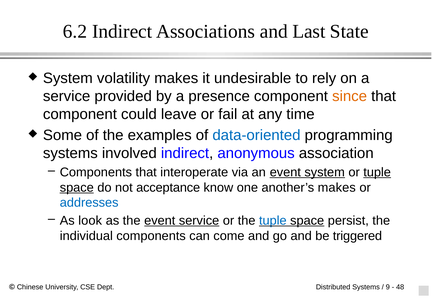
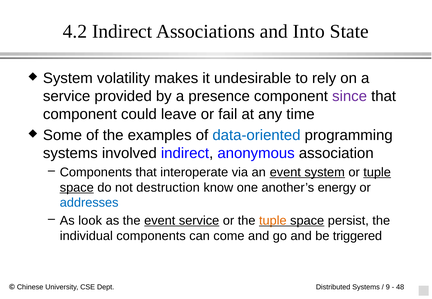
6.2: 6.2 -> 4.2 (75, 32)
Last: Last -> Into (309, 32)
since colour: orange -> purple (350, 96)
acceptance: acceptance -> destruction (168, 188)
another’s makes: makes -> energy (337, 188)
tuple colour: blue -> orange (273, 221)
